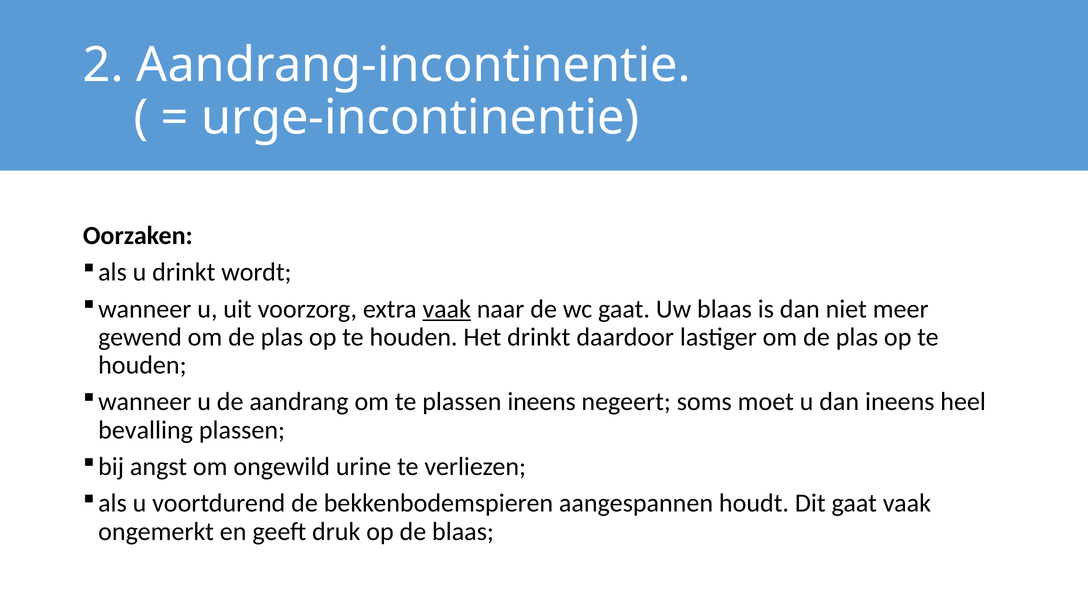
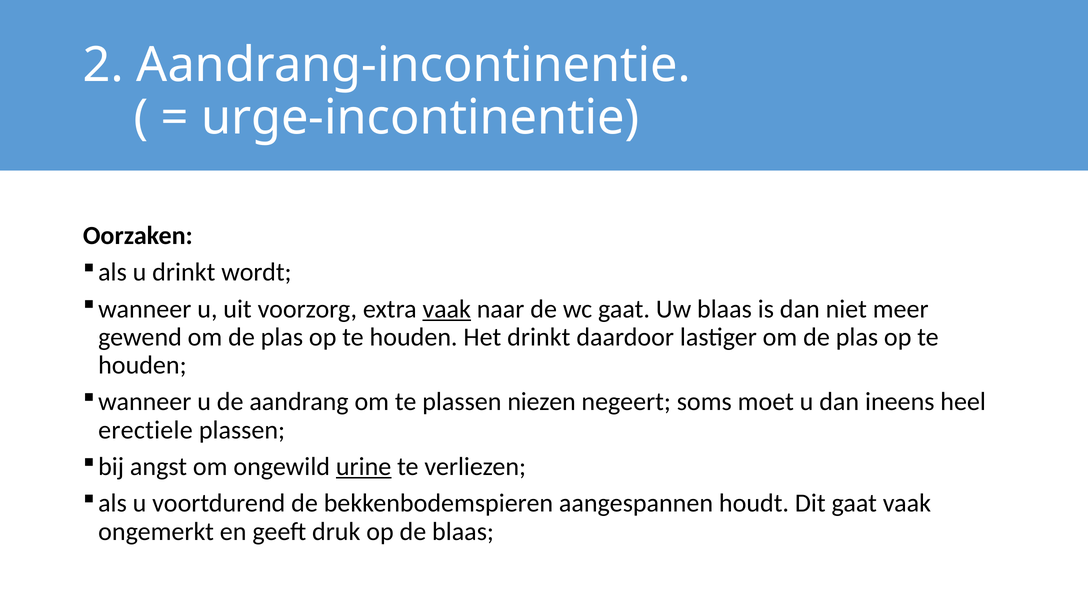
plassen ineens: ineens -> niezen (542, 402)
bevalling: bevalling -> erectiele (145, 430)
urine underline: none -> present (364, 467)
